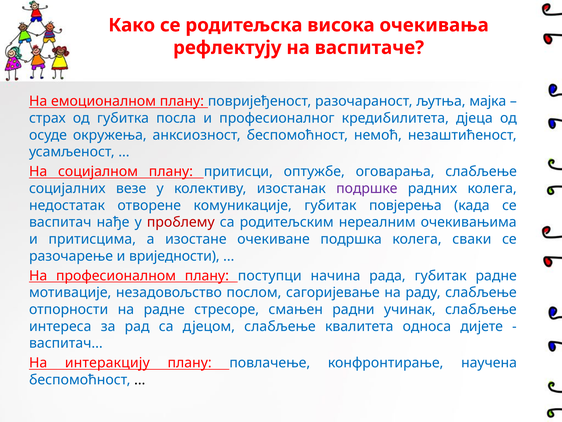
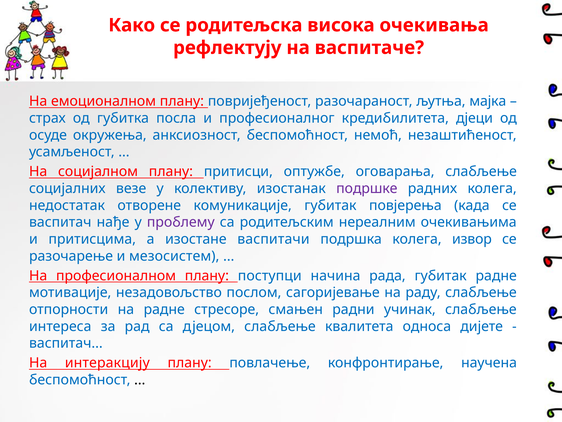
дјеца: дјеца -> дјеци (474, 118)
проблему colour: red -> purple (181, 222)
очекиване: очекиване -> васпитачи (273, 239)
сваки: сваки -> извор (472, 239)
вриједности: вриједности -> мезосистем (174, 256)
